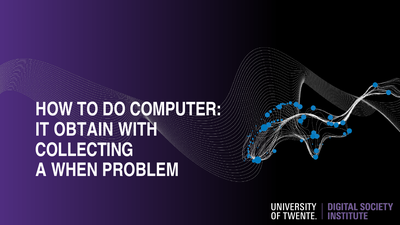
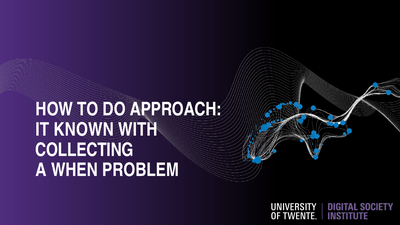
COMPUTER: COMPUTER -> APPROACH (176, 109)
OBTAIN: OBTAIN -> KNOWN (84, 130)
